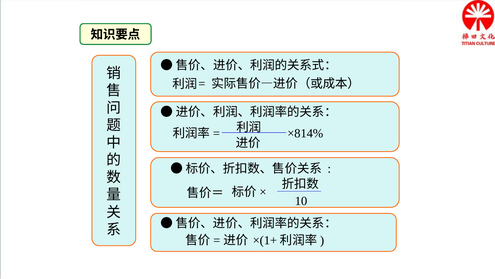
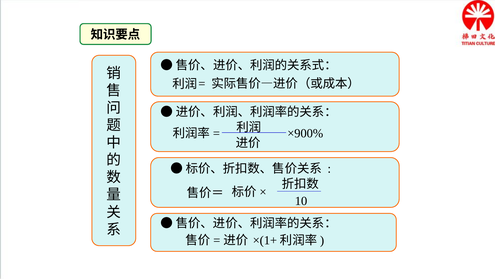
×814%: ×814% -> ×900% (305, 133)
